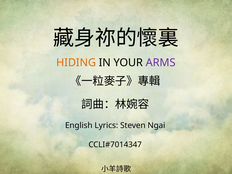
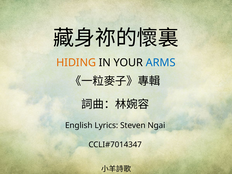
ARMS colour: purple -> blue (161, 63)
